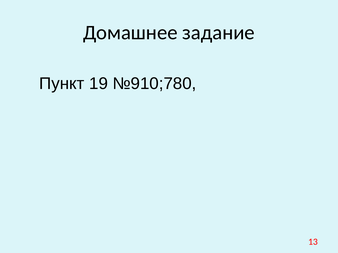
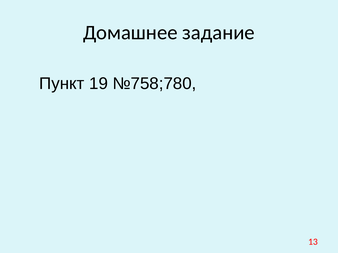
№910;780: №910;780 -> №758;780 (154, 84)
